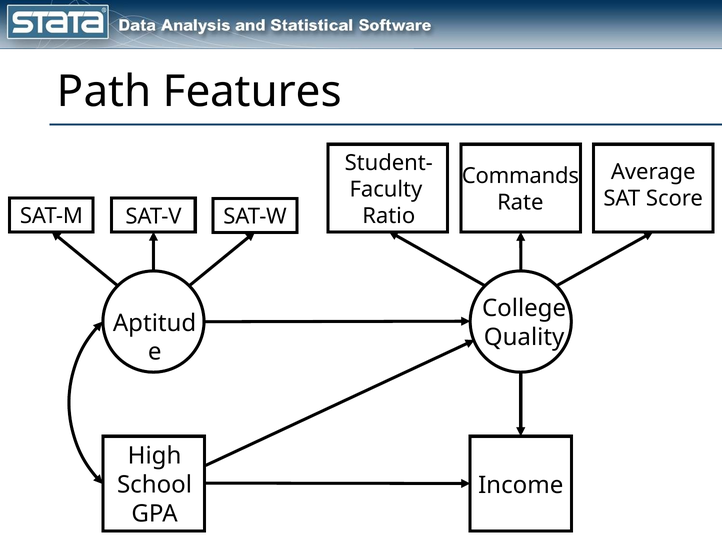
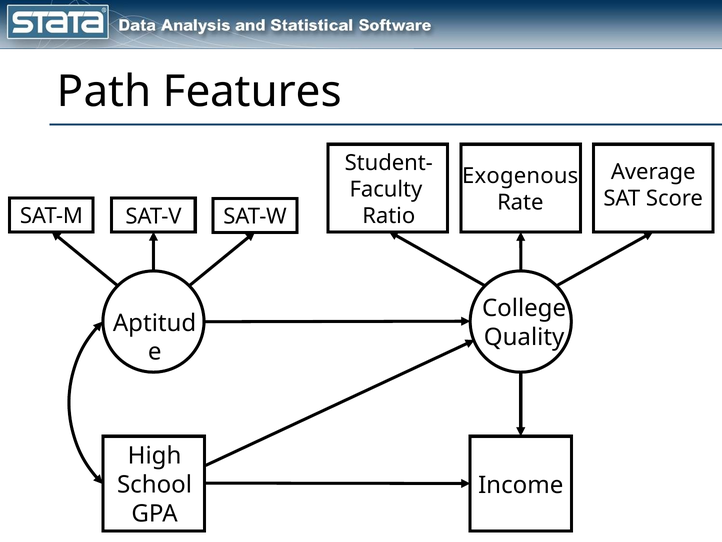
Commands: Commands -> Exogenous (520, 176)
